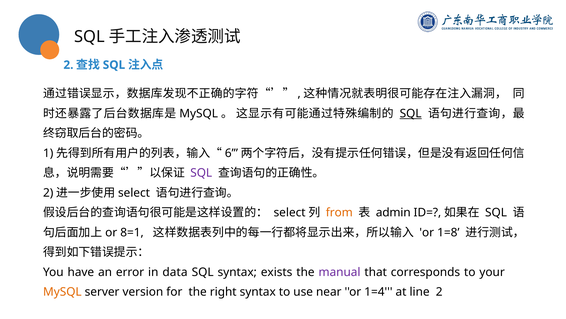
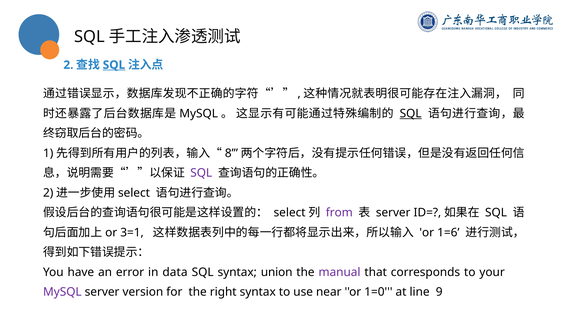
SQL underline: none -> present (114, 65)
6: 6 -> 8 (231, 153)
from colour: orange -> purple (339, 212)
admin: admin -> server (393, 212)
8=1: 8=1 -> 3=1 (132, 232)
1=8: 1=8 -> 1=6 (448, 232)
exists: exists -> union (277, 272)
MySQL colour: orange -> purple (62, 292)
1=4: 1=4 -> 1=0 (378, 292)
line 2: 2 -> 9 (439, 292)
